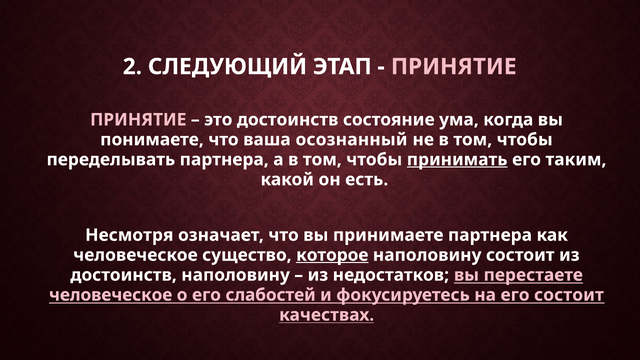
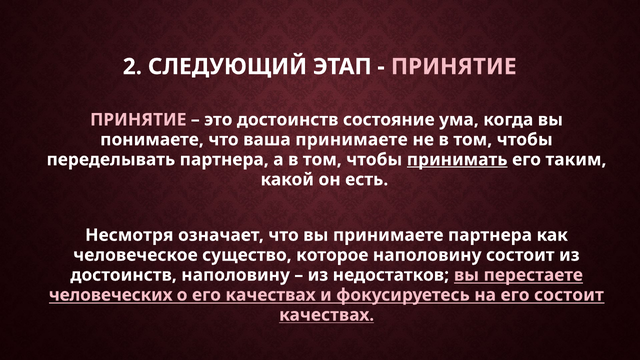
ваша осознанный: осознанный -> принимаете (352, 140)
которое underline: present -> none (332, 255)
человеческое: человеческое -> человеческих (111, 295)
его слабостей: слабостей -> качествах (271, 295)
